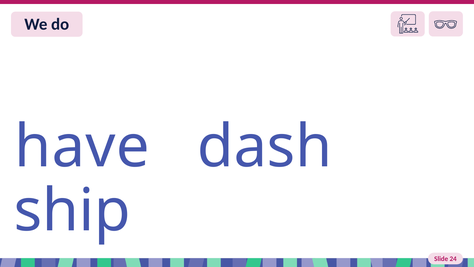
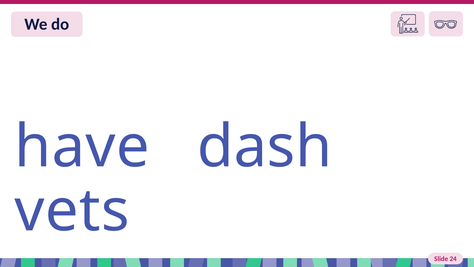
ship: ship -> vets (72, 211)
